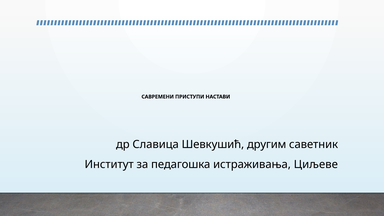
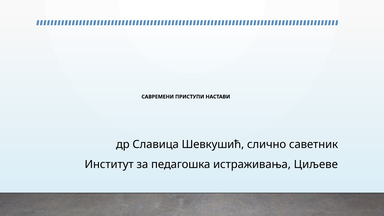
другим: другим -> слично (267, 144)
